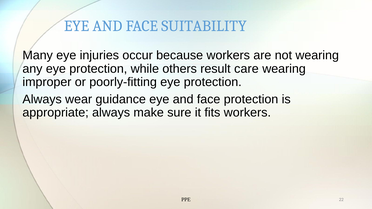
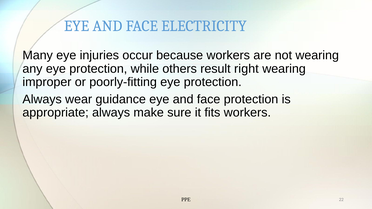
SUITABILITY: SUITABILITY -> ELECTRICITY (204, 26)
care: care -> right (246, 69)
